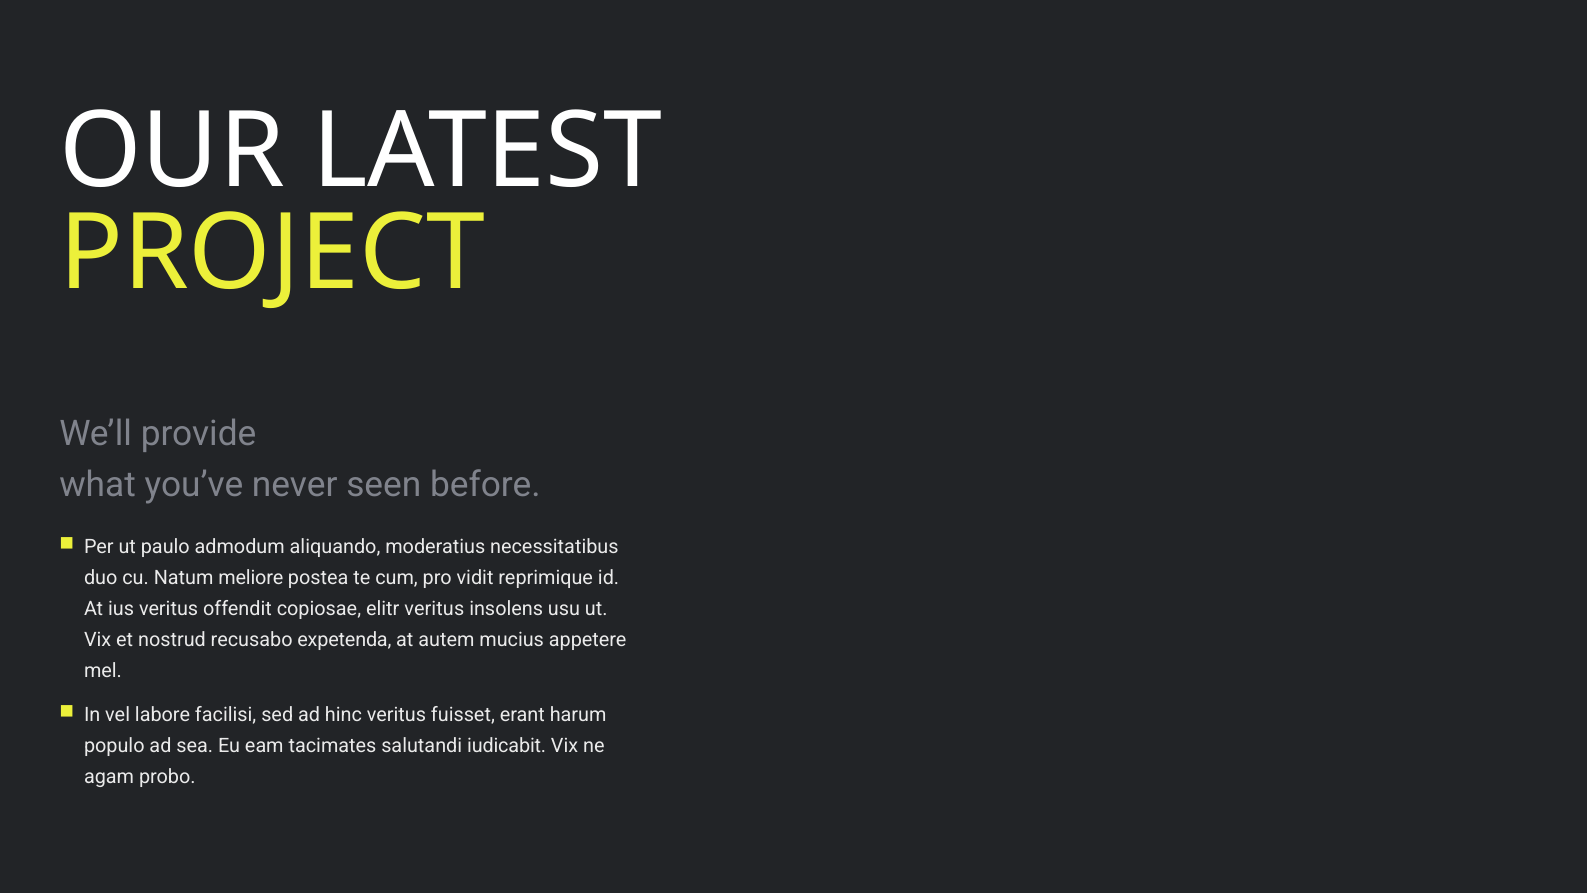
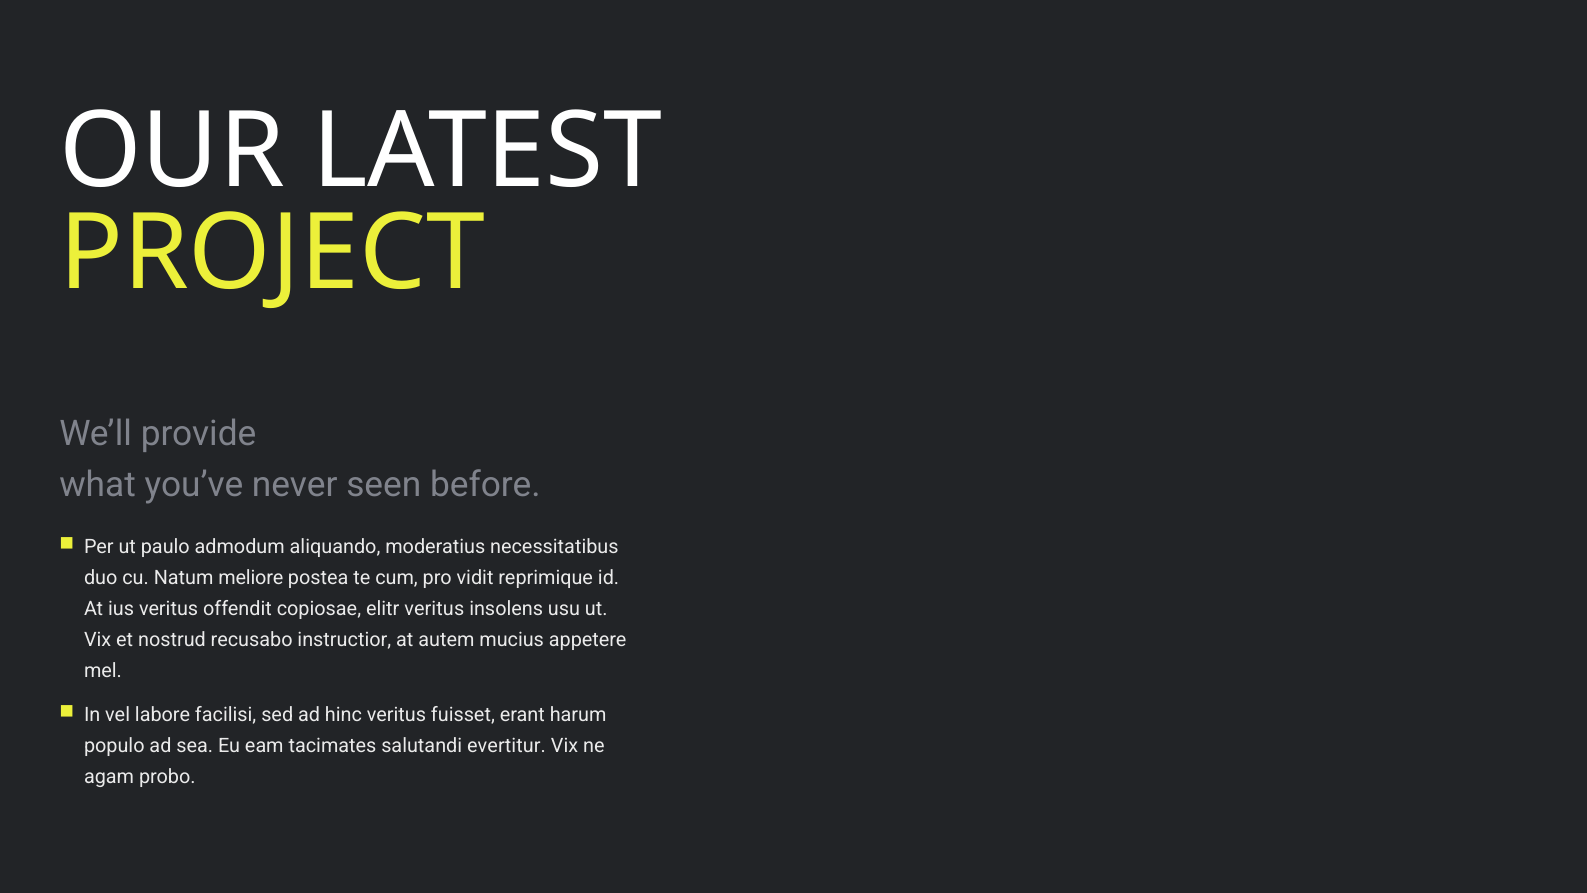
expetenda: expetenda -> instructior (344, 640)
iudicabit: iudicabit -> evertitur (507, 746)
